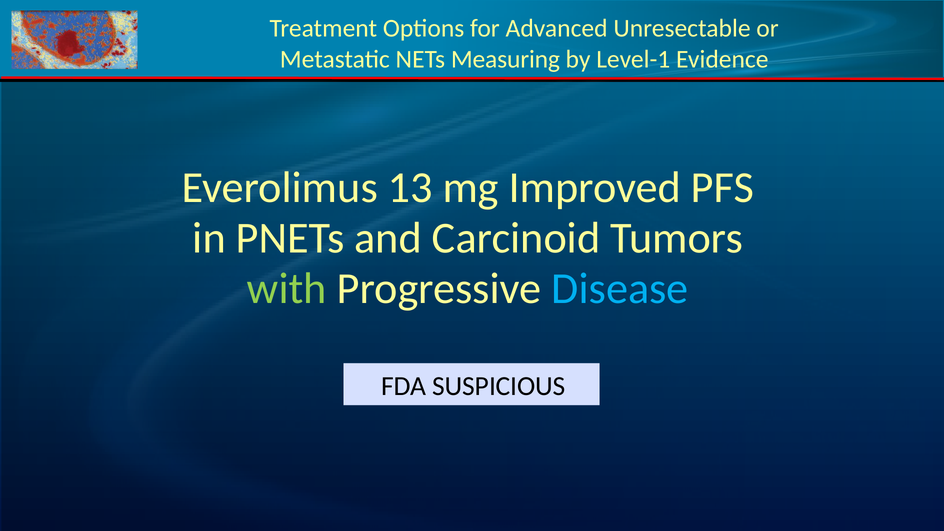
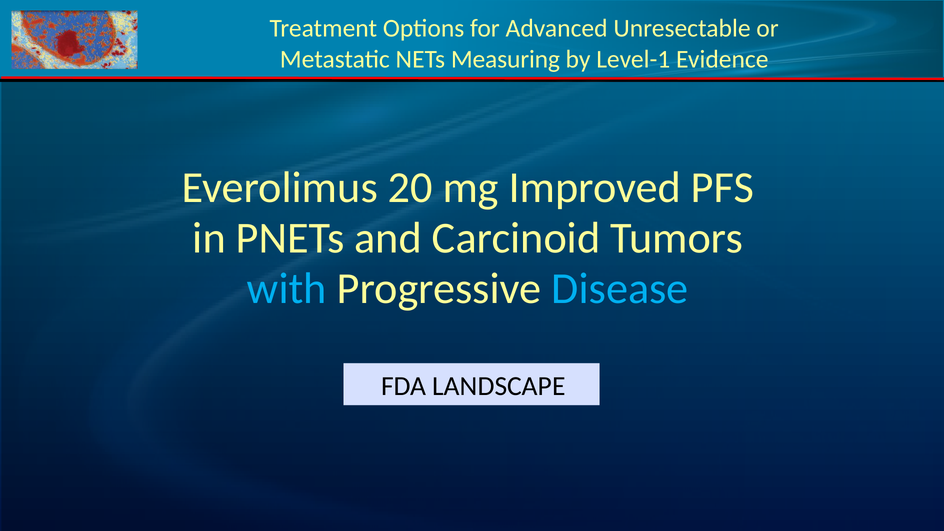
13: 13 -> 20 (410, 188)
with colour: light green -> light blue (287, 289)
SUSPICIOUS: SUSPICIOUS -> LANDSCAPE (499, 386)
